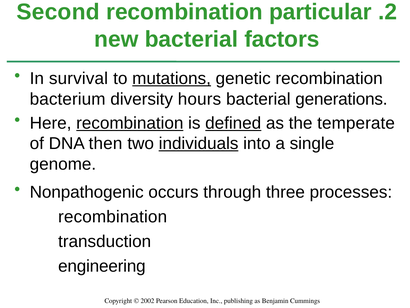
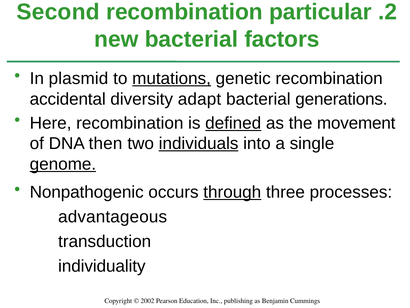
survival: survival -> plasmid (78, 78)
bacterium: bacterium -> accidental (68, 99)
hours: hours -> adapt (199, 99)
recombination underline: present -> none (130, 123)
temperate: temperate -> movement (356, 123)
genome underline: none -> present (63, 164)
through underline: none -> present (232, 192)
recombination: recombination -> advantageous (113, 216)
engineering: engineering -> individuality (102, 266)
